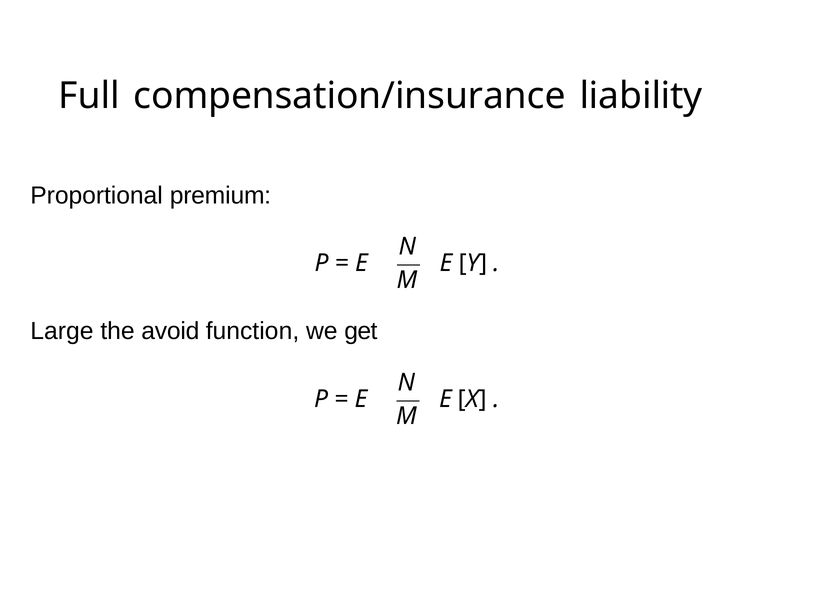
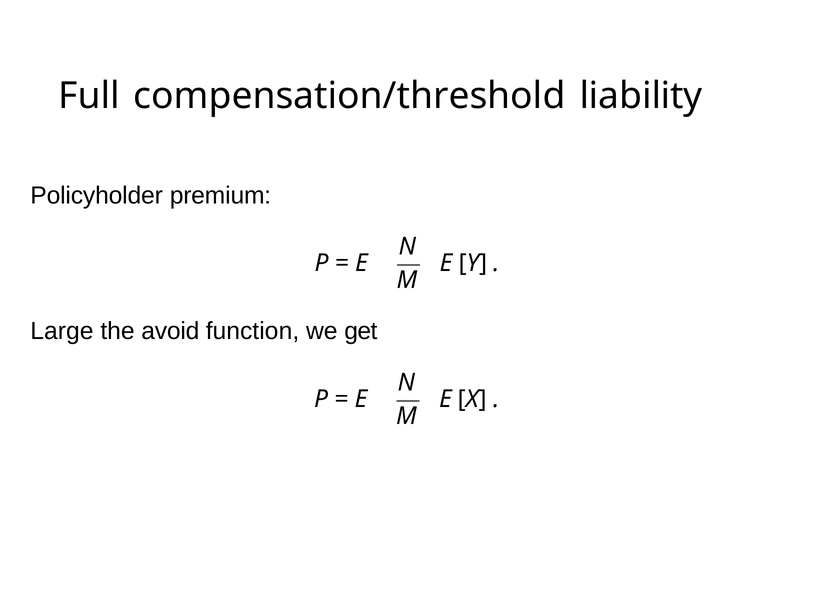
compensation/insurance: compensation/insurance -> compensation/threshold (349, 96)
Proportional: Proportional -> Policyholder (97, 195)
